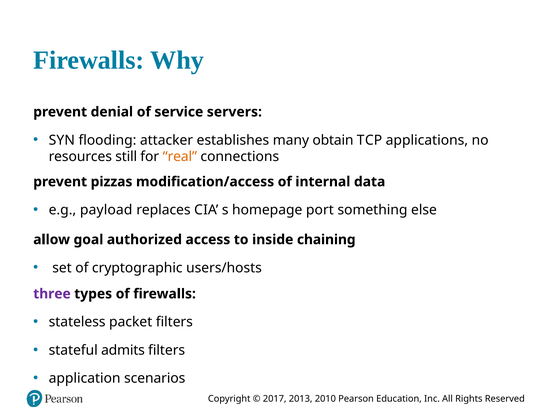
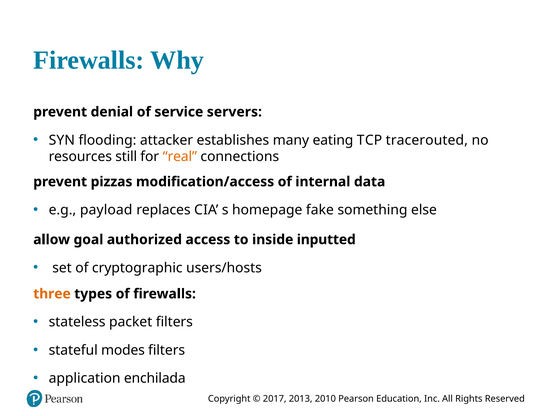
obtain: obtain -> eating (333, 140)
applications: applications -> tracerouted (427, 140)
port: port -> fake (320, 210)
chaining: chaining -> inputted (326, 239)
three colour: purple -> orange (52, 293)
admits: admits -> modes (123, 350)
scenarios: scenarios -> enchilada (155, 378)
